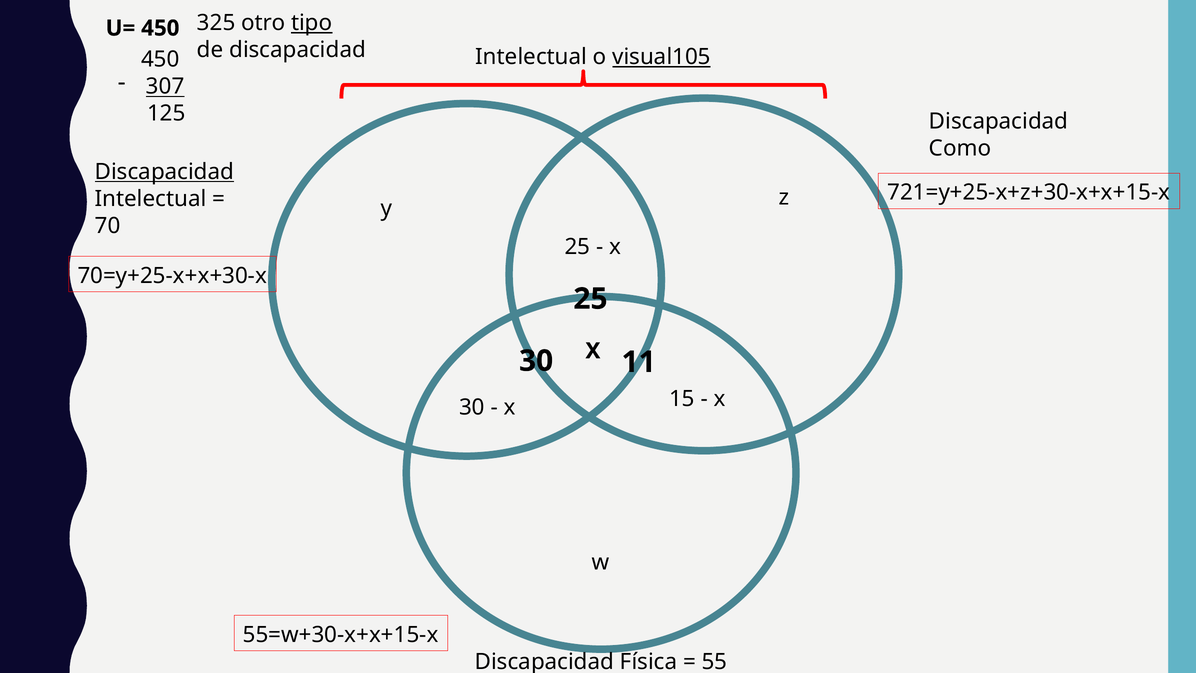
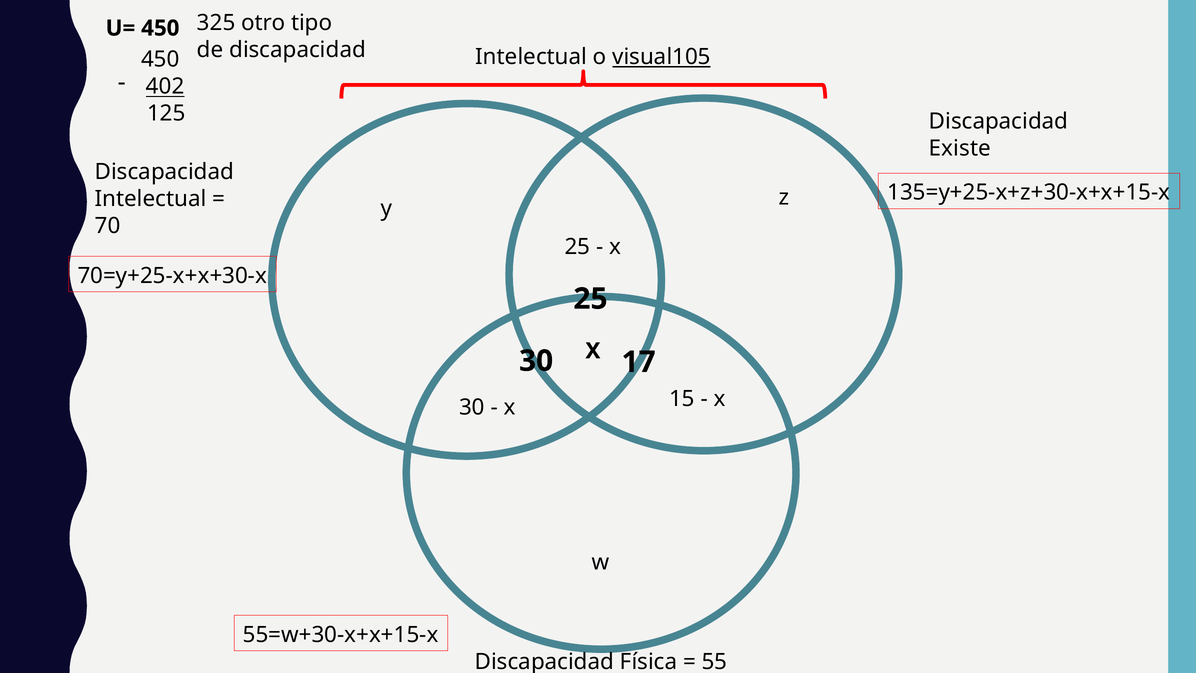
tipo underline: present -> none (312, 23)
307: 307 -> 402 (165, 86)
Como: Como -> Existe (960, 148)
Discapacidad underline: present -> none (164, 172)
721=y+25-x+z+30-x+x+15-x: 721=y+25-x+z+30-x+x+15-x -> 135=y+25-x+z+30-x+x+15-x (1029, 192)
11: 11 -> 17 (639, 362)
